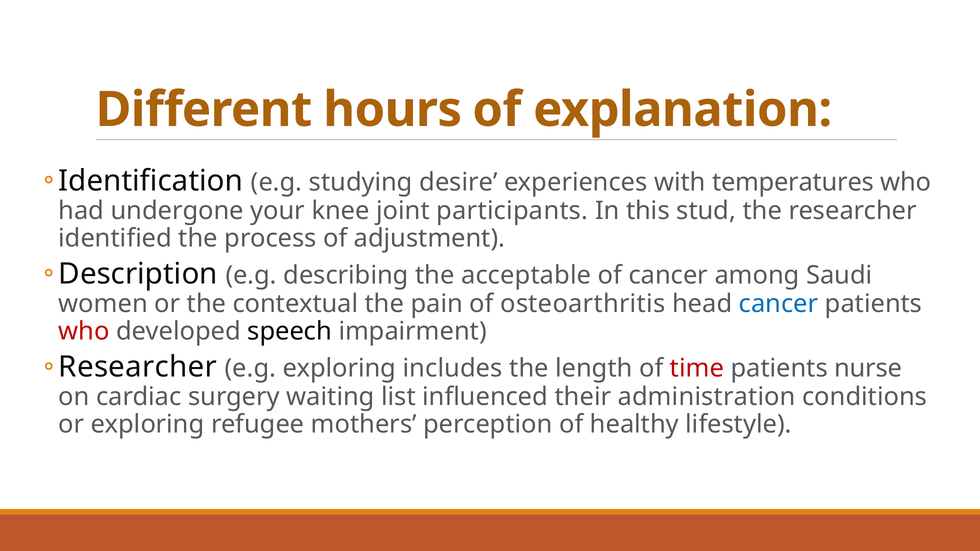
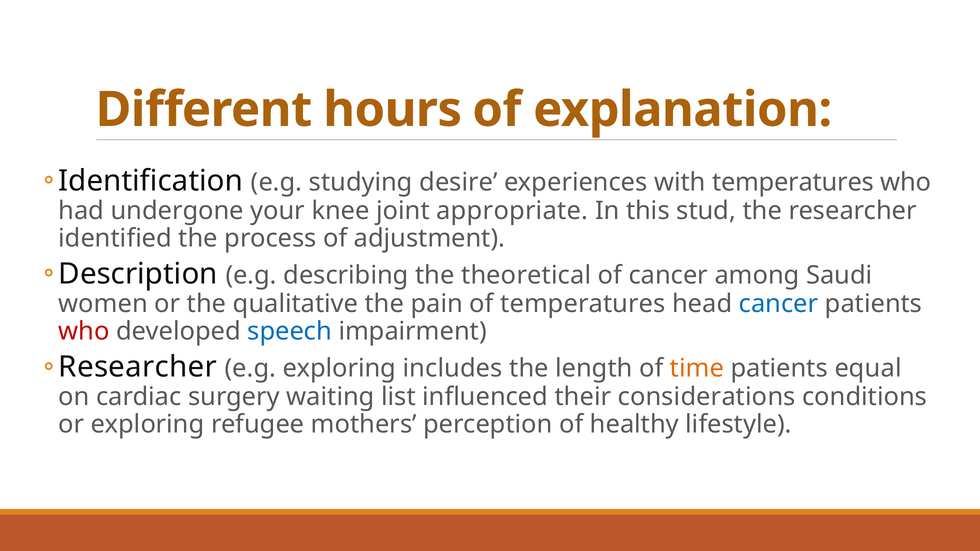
participants: participants -> appropriate (512, 211)
acceptable: acceptable -> theoretical (526, 275)
contextual: contextual -> qualitative (295, 304)
of osteoarthritis: osteoarthritis -> temperatures (583, 304)
speech colour: black -> blue (290, 331)
time colour: red -> orange (697, 369)
nurse: nurse -> equal (868, 369)
administration: administration -> considerations (707, 397)
